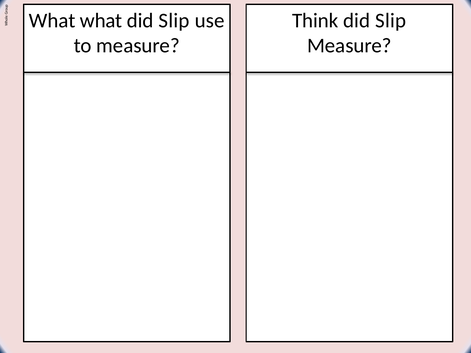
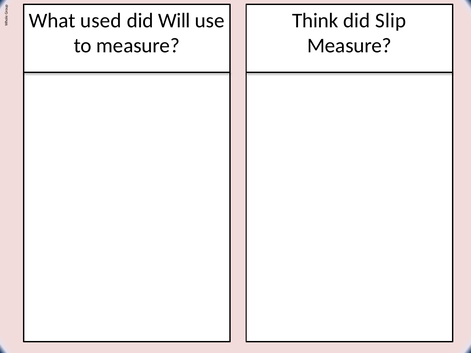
What what: what -> used (101, 21)
Slip: Slip -> Will (174, 21)
